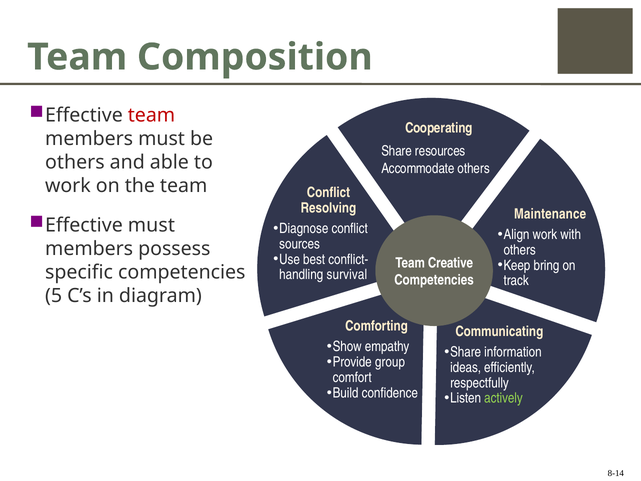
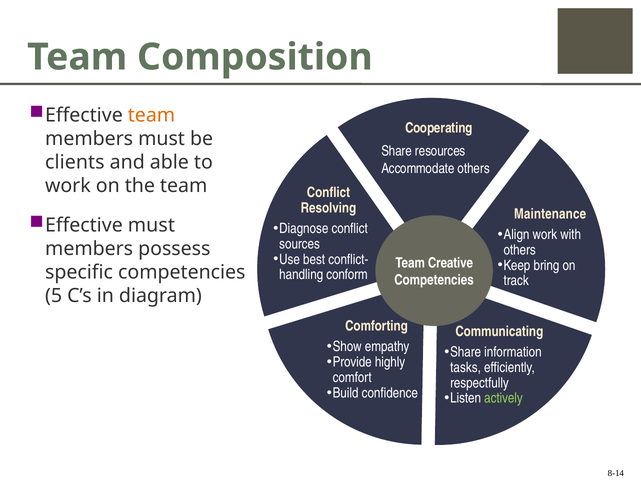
team colour: red -> orange (151, 115)
others: others -> clients (75, 162)
survival: survival -> conform (347, 275)
group: group -> highly (390, 362)
ideas: ideas -> tasks (466, 367)
